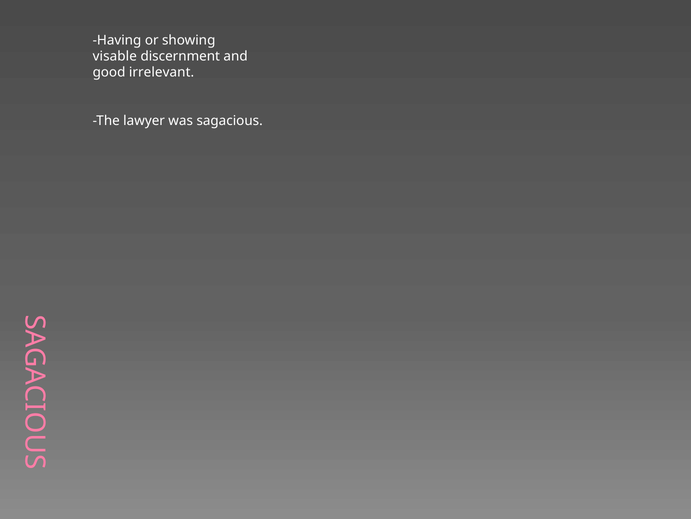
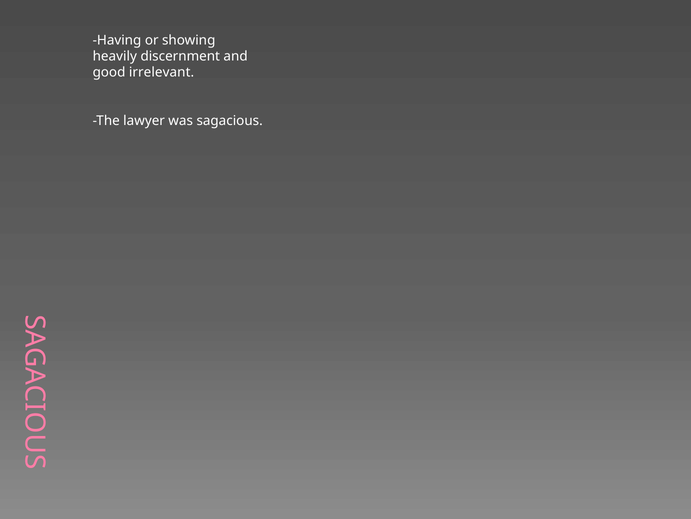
visable: visable -> heavily (115, 56)
